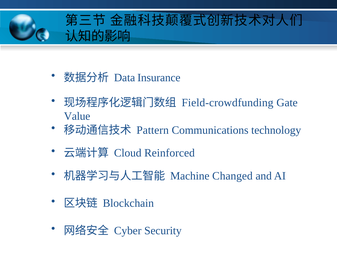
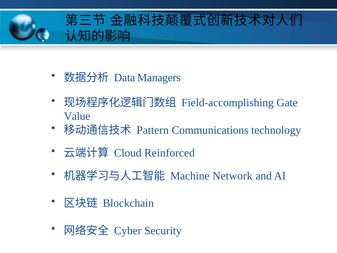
Insurance: Insurance -> Managers (159, 78)
Field-crowdfunding: Field-crowdfunding -> Field-accomplishing (228, 103)
Changed: Changed -> Network (232, 176)
